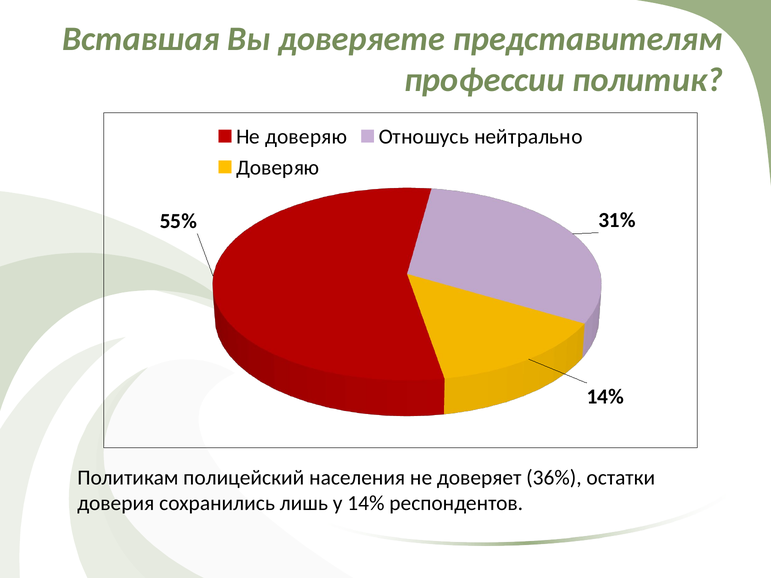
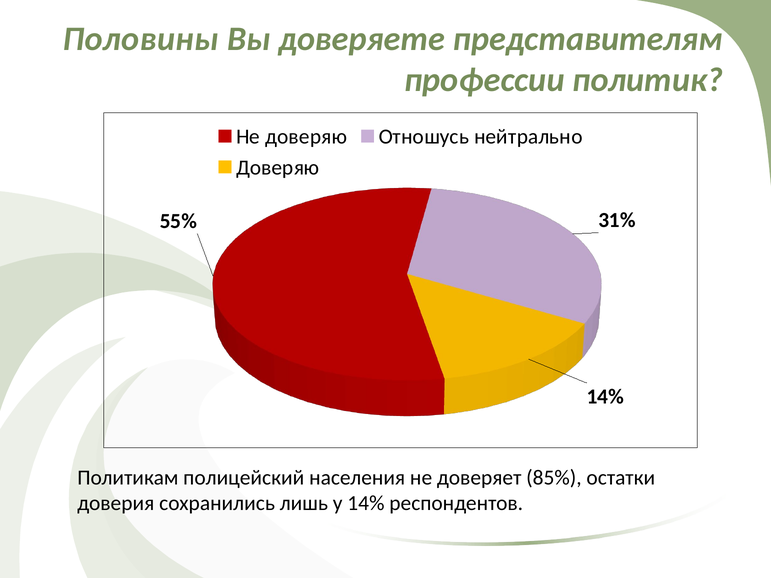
Вставшая: Вставшая -> Половины (141, 39)
36%: 36% -> 85% (554, 478)
